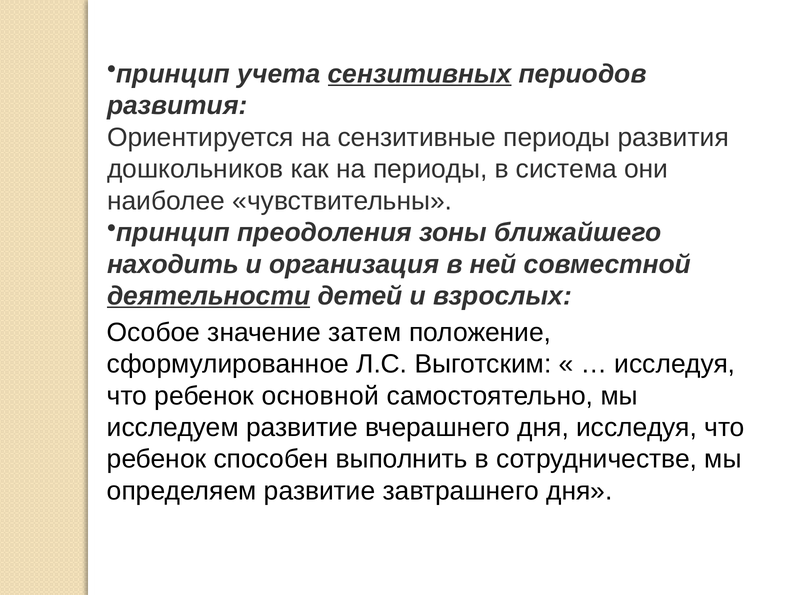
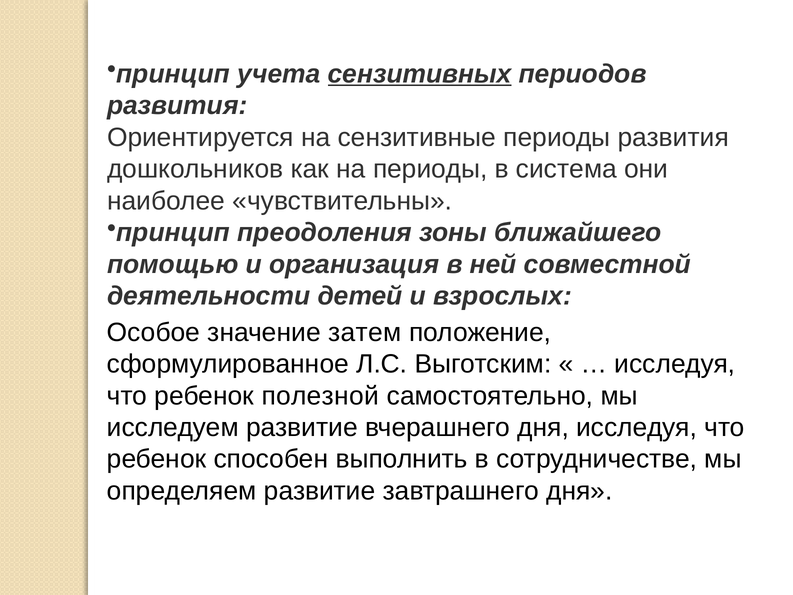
находить: находить -> помощью (173, 264)
деятельности underline: present -> none (209, 296)
основной: основной -> полезной (320, 396)
